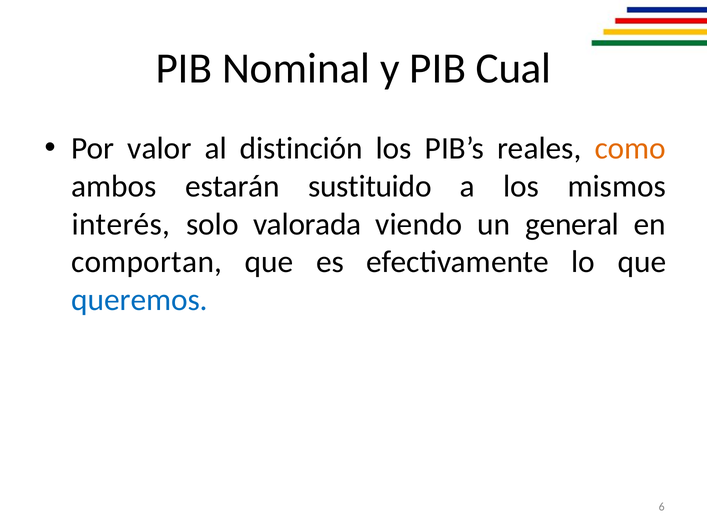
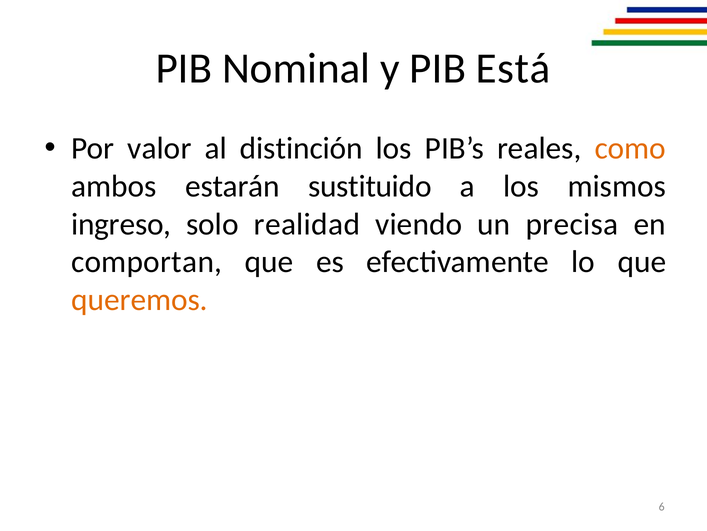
Cual: Cual -> Está (513, 68)
interés: interés -> ingreso (121, 224)
valorada: valorada -> realidad (307, 224)
general: general -> precisa (572, 224)
queremos colour: blue -> orange (140, 299)
